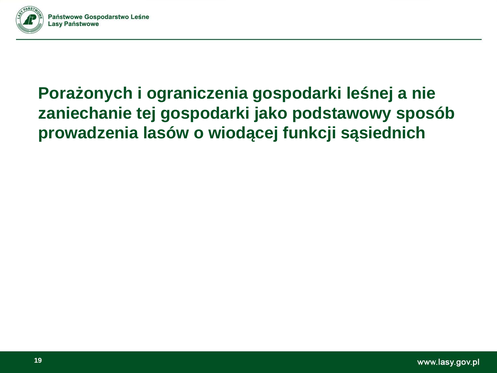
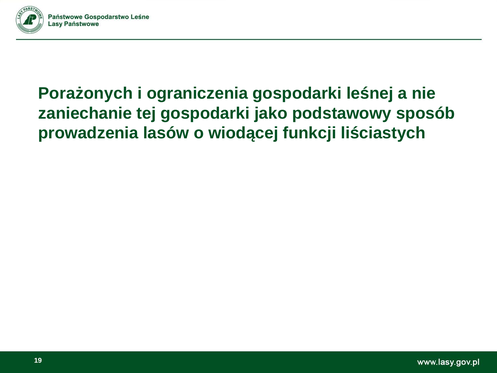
sąsiednich: sąsiednich -> liściastych (383, 133)
